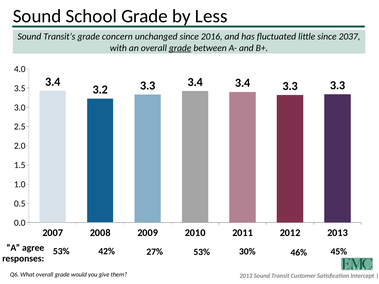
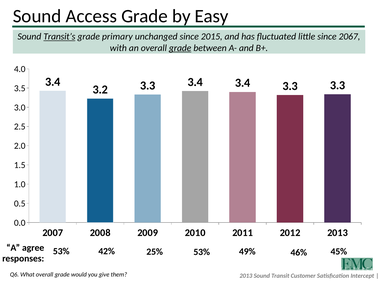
School: School -> Access (91, 16)
Less: Less -> Easy (211, 16)
Transit’s underline: none -> present (59, 37)
concern: concern -> primary (117, 37)
2016: 2016 -> 2015 (212, 37)
2037: 2037 -> 2067 (349, 37)
27%: 27% -> 25% (155, 252)
30%: 30% -> 49% (247, 252)
